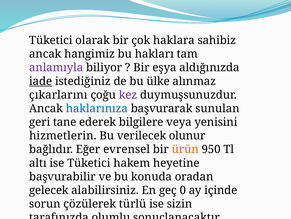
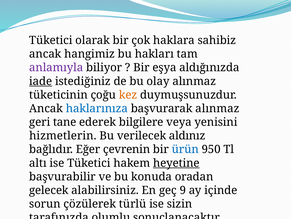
ülke: ülke -> olay (158, 81)
çıkarlarını: çıkarlarını -> tüketicinin (58, 95)
kez colour: purple -> orange (128, 95)
başvurarak sunulan: sunulan -> alınmaz (217, 108)
olunur: olunur -> aldınız (187, 135)
evrensel: evrensel -> çevrenin (127, 149)
ürün colour: orange -> blue (185, 149)
heyetine underline: none -> present (176, 163)
0: 0 -> 9 (183, 190)
